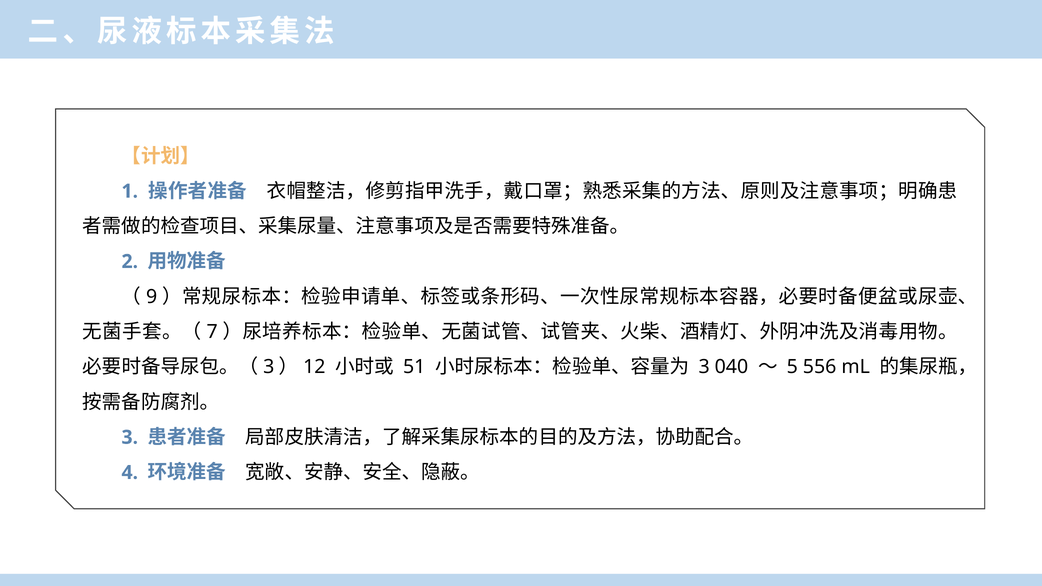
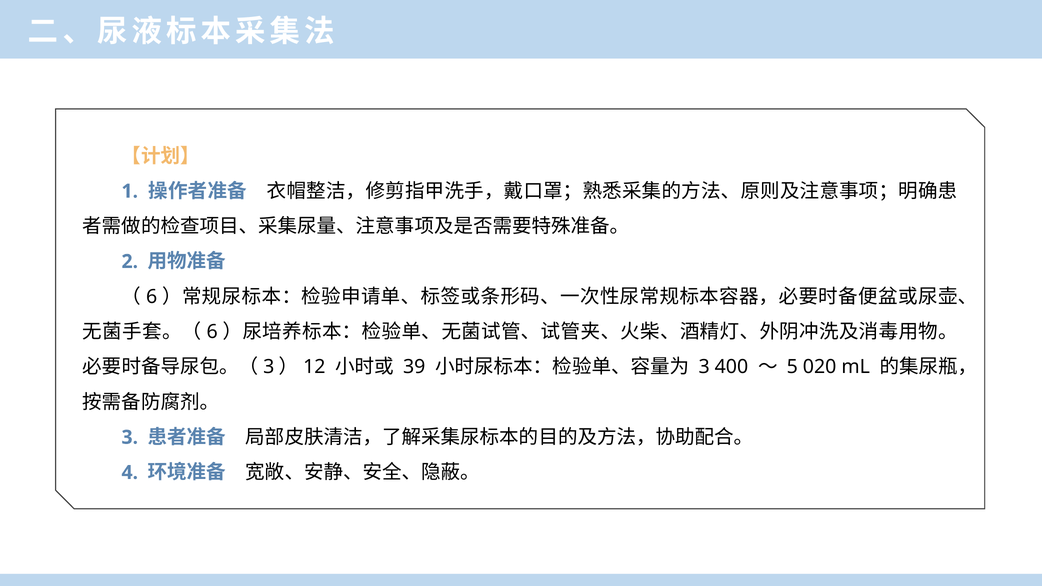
9: 9 -> 6 (152, 297)
7: 7 -> 6 (212, 332)
51: 51 -> 39 (414, 367)
040: 040 -> 400 (731, 367)
556: 556 -> 020 (820, 367)
